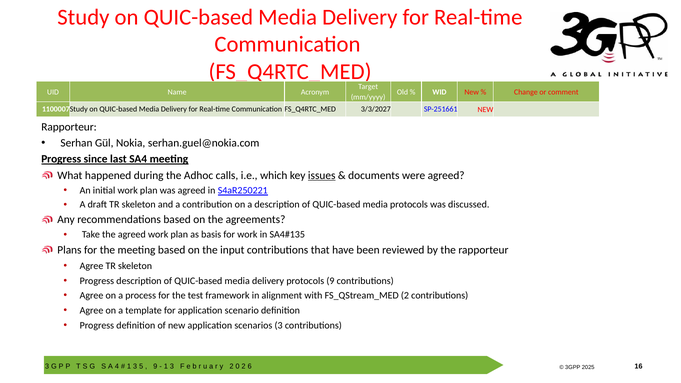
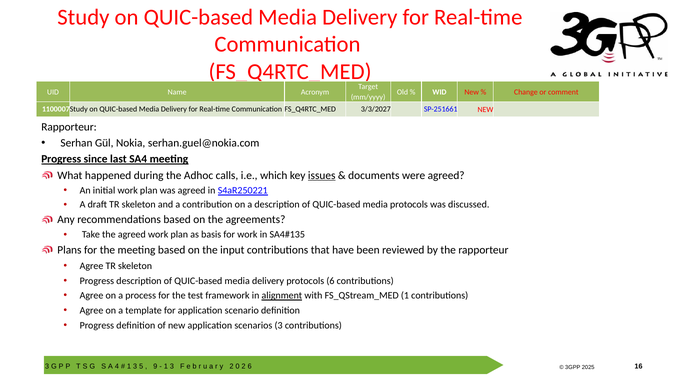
protocols 9: 9 -> 6 (330, 281)
alignment underline: none -> present (282, 296)
FS_QStream_MED 2: 2 -> 1 (405, 296)
